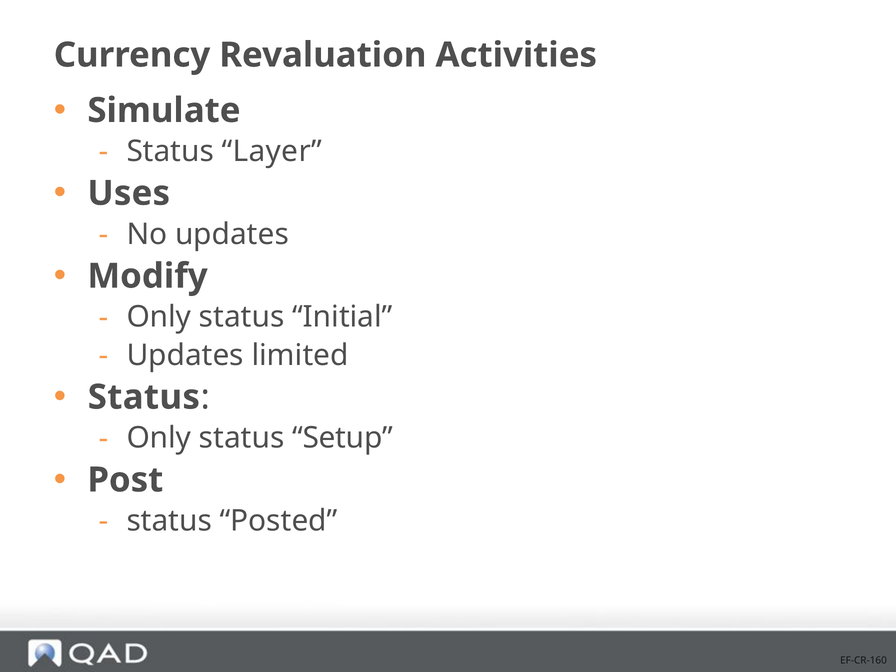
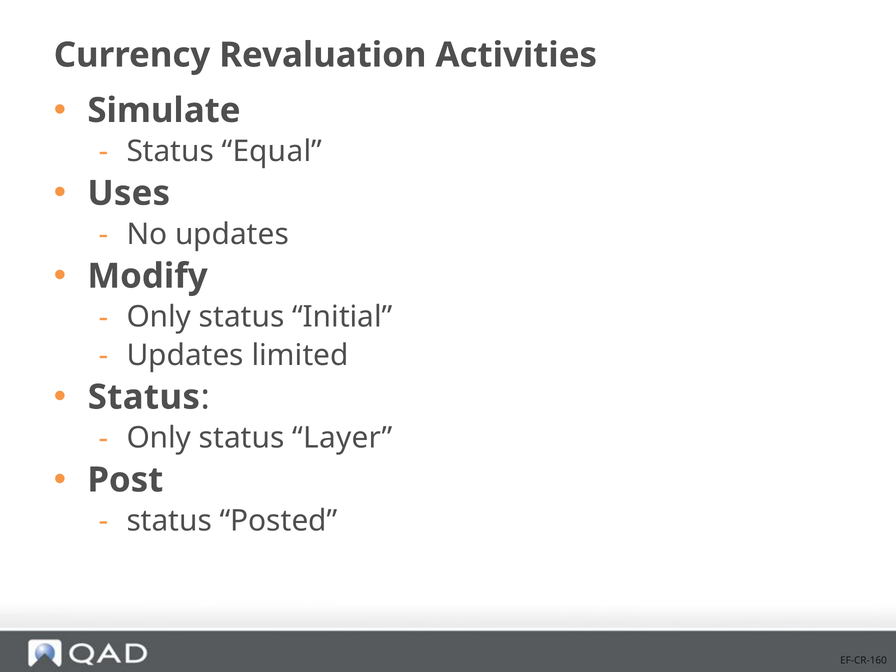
Layer: Layer -> Equal (272, 151)
Setup: Setup -> Layer (342, 438)
